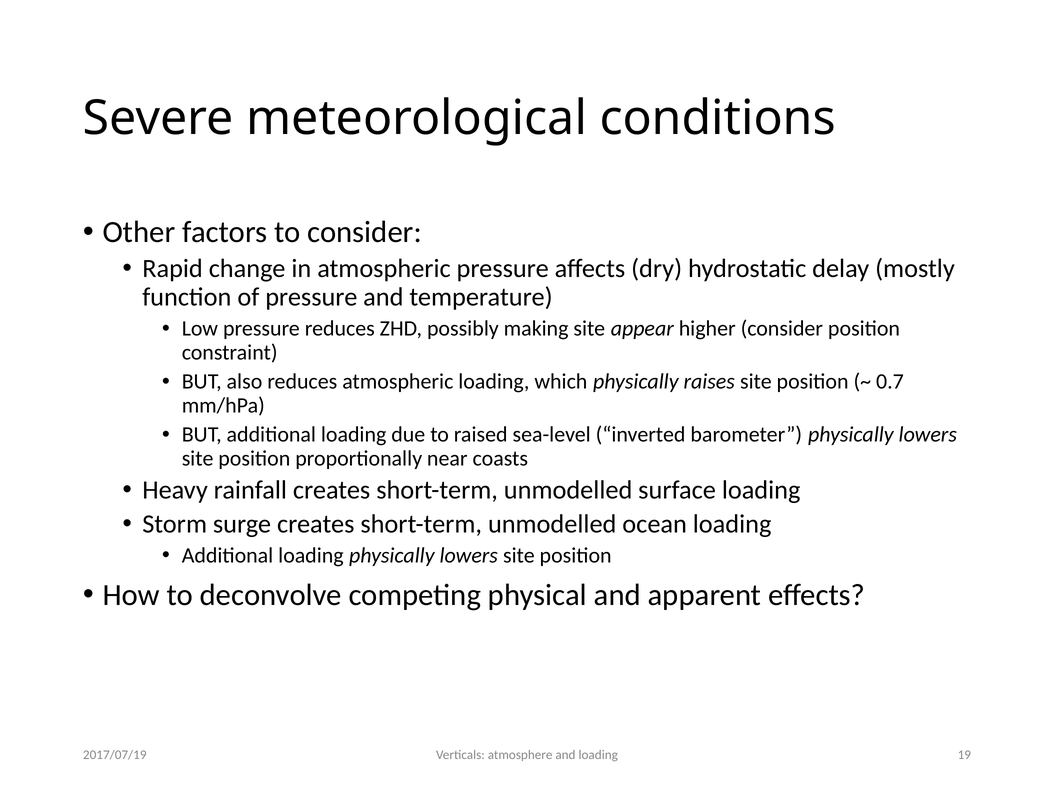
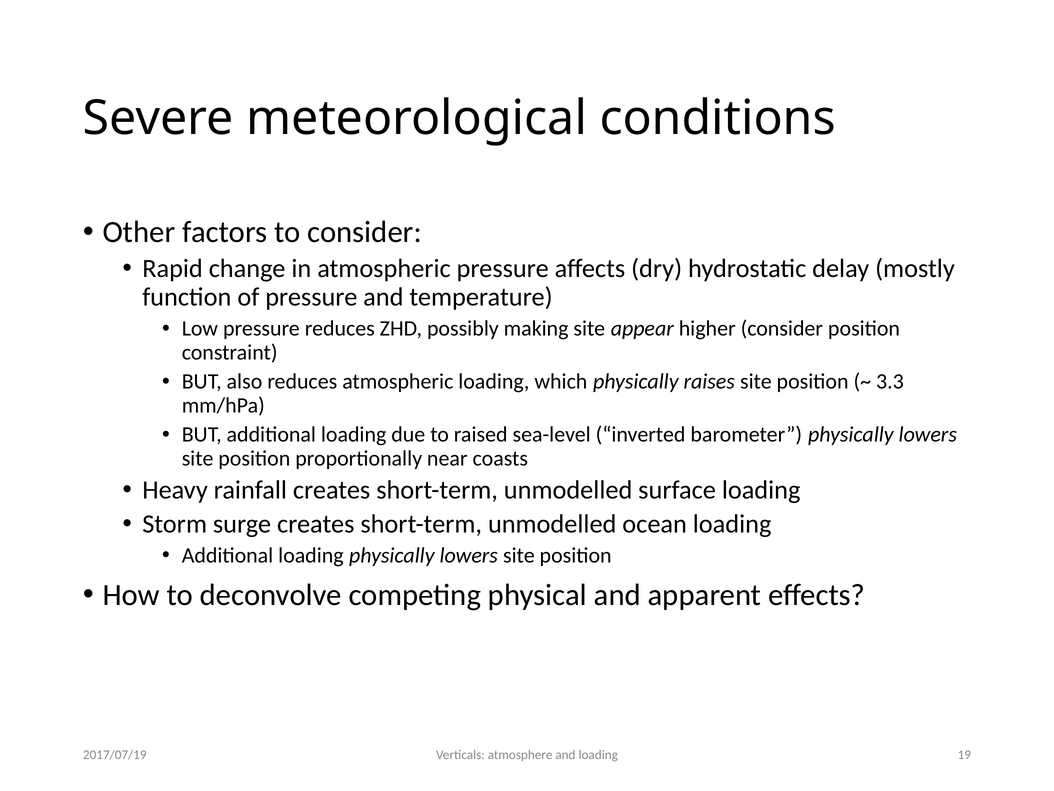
0.7: 0.7 -> 3.3 (890, 381)
